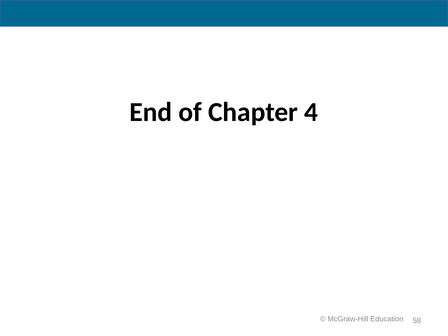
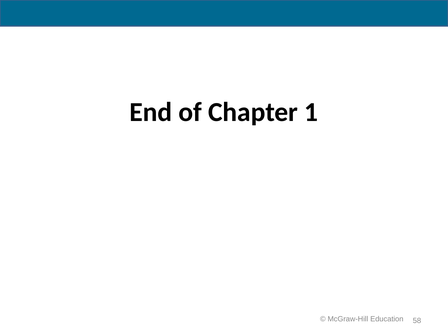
4: 4 -> 1 (311, 112)
